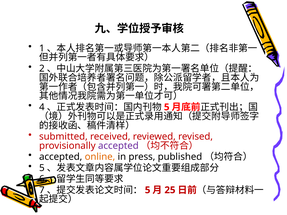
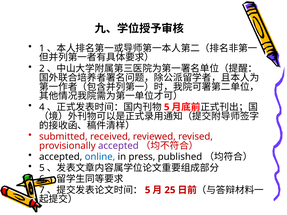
online colour: orange -> blue (100, 157)
